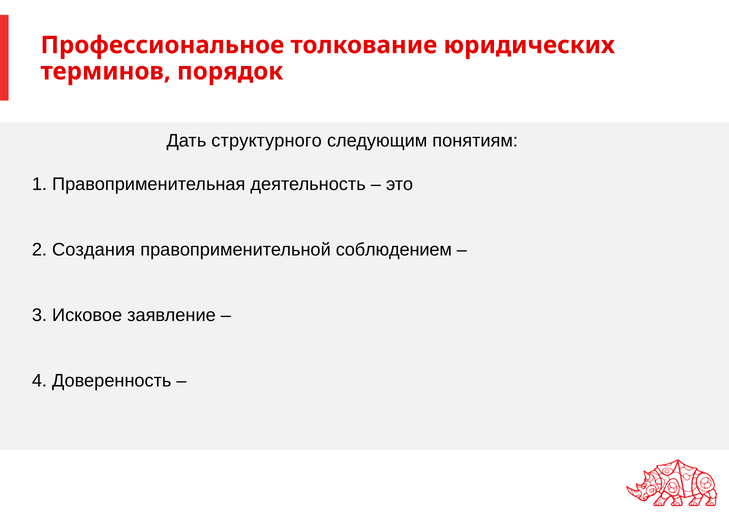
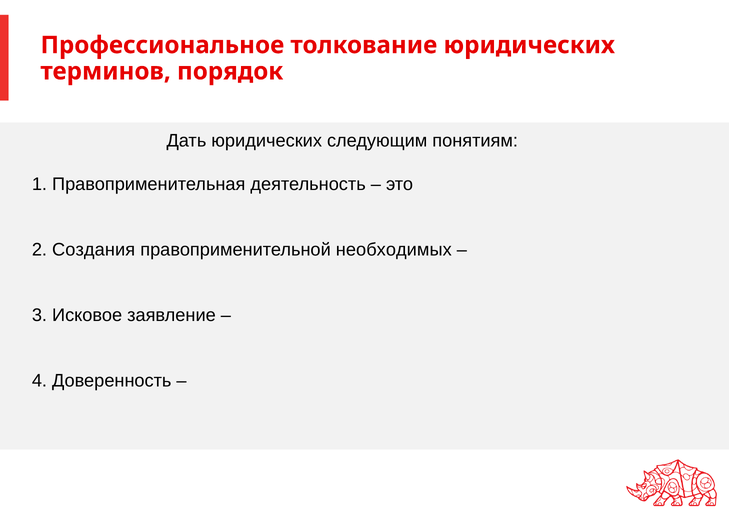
Дать структурного: структурного -> юридических (267, 140)
соблюдением: соблюдением -> необходимых (394, 250)
